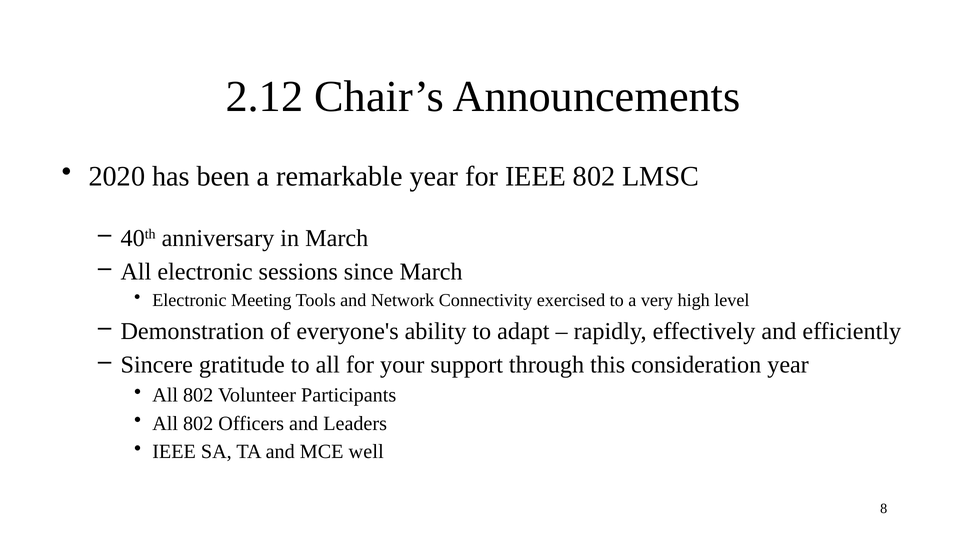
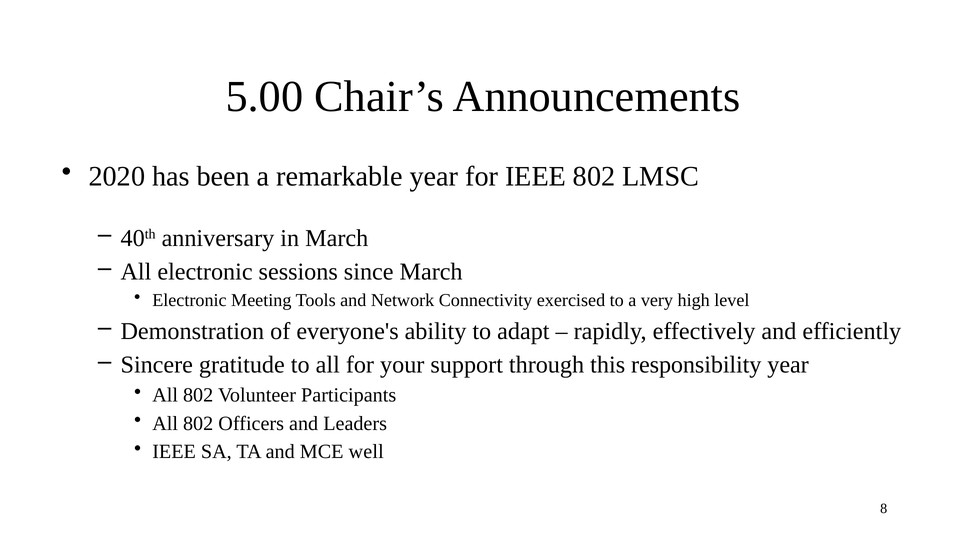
2.12: 2.12 -> 5.00 (265, 97)
consideration: consideration -> responsibility (696, 365)
